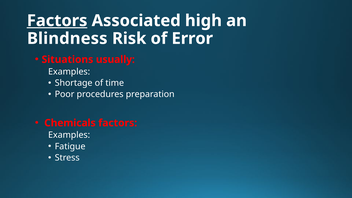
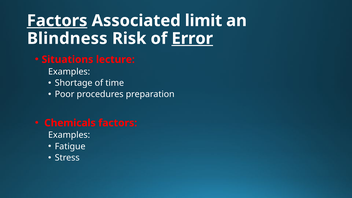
high: high -> limit (204, 21)
Error underline: none -> present (192, 38)
usually: usually -> lecture (115, 59)
